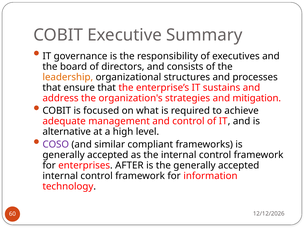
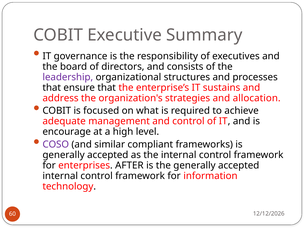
leadership colour: orange -> purple (68, 77)
mitigation: mitigation -> allocation (257, 98)
alternative: alternative -> encourage (67, 132)
